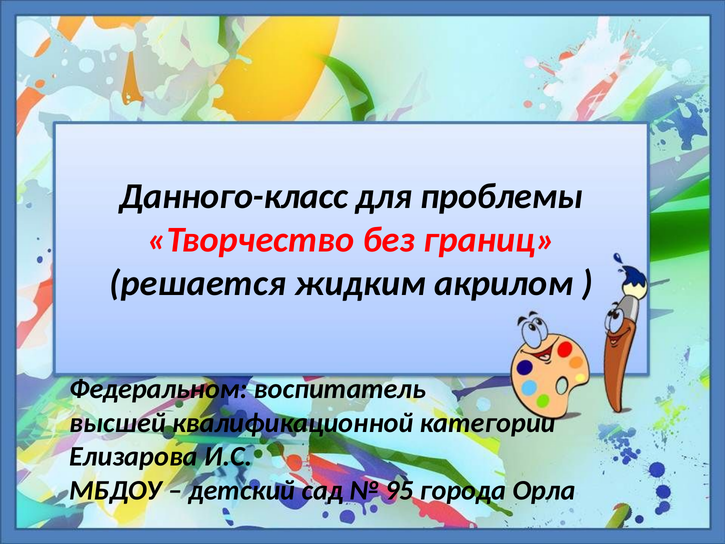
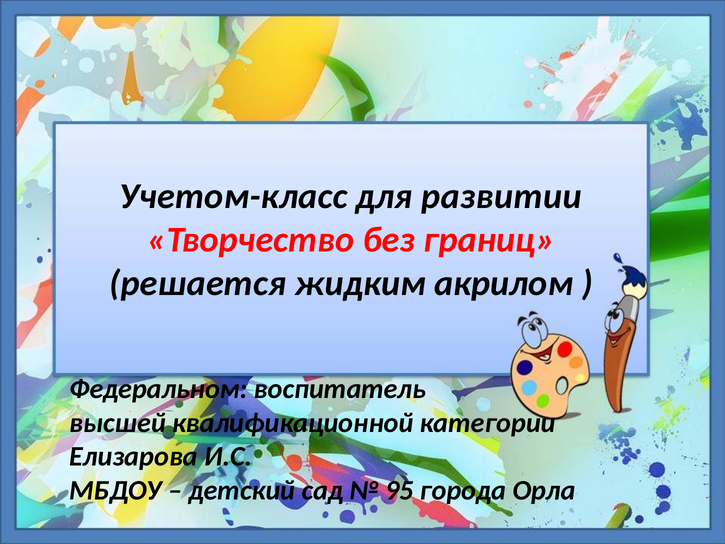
Данного-класс: Данного-класс -> Учетом-класс (233, 196)
проблемы: проблемы -> развитии (501, 196)
